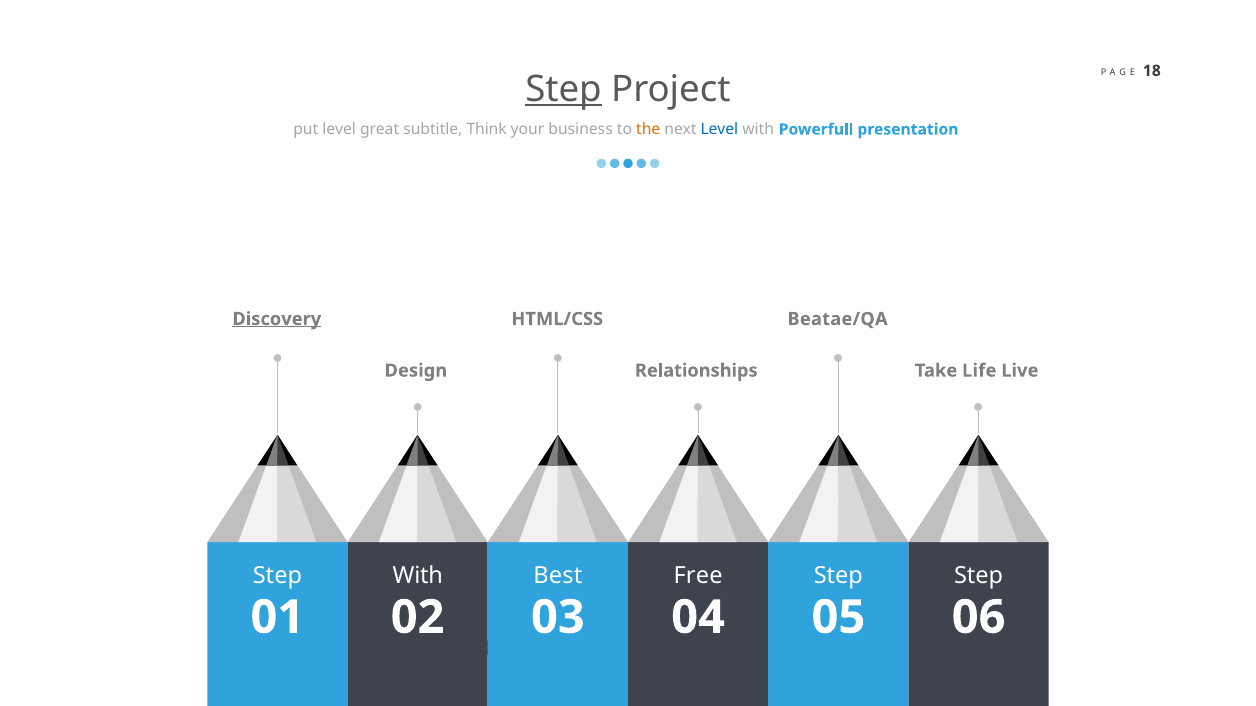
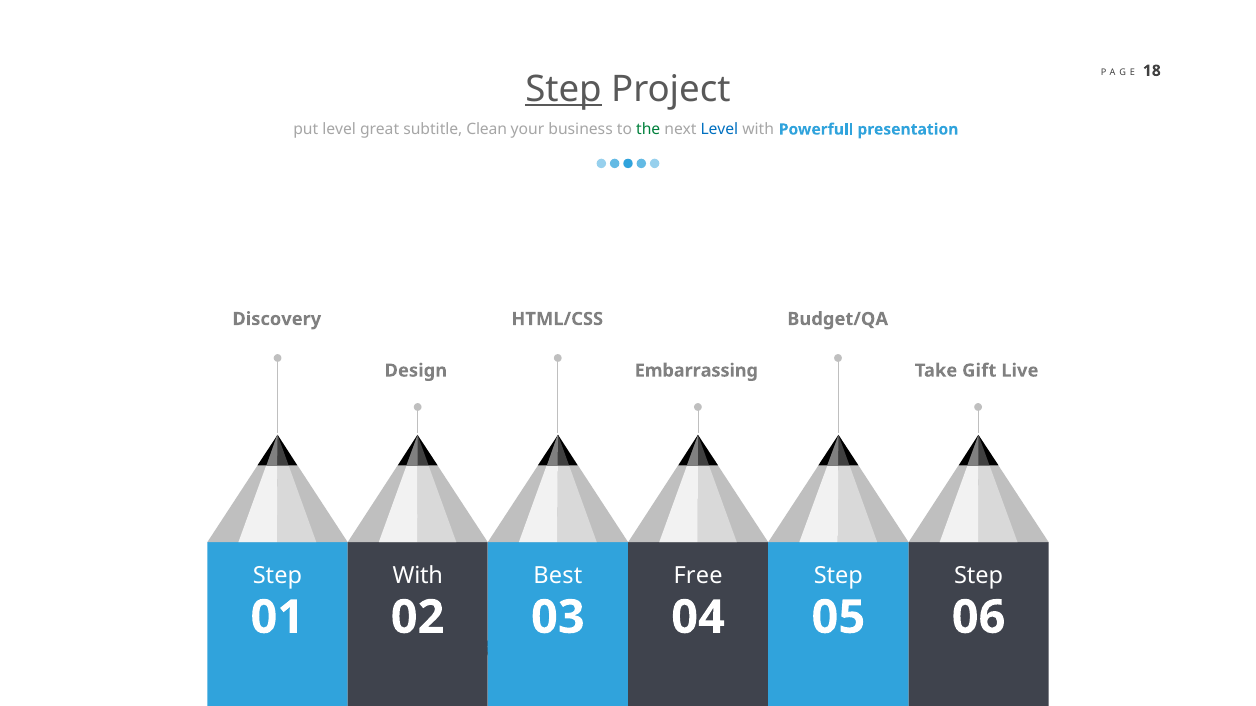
Think: Think -> Clean (487, 129)
the colour: orange -> green (648, 129)
Discovery underline: present -> none (277, 319)
Beatae/QA: Beatae/QA -> Budget/QA (838, 319)
Relationships: Relationships -> Embarrassing (696, 371)
Life: Life -> Gift (979, 371)
